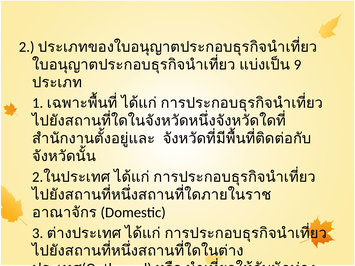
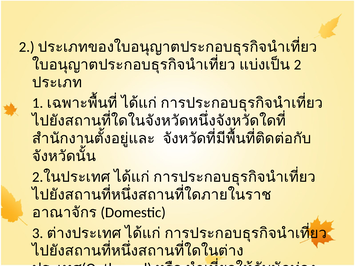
9: 9 -> 2 (298, 65)
